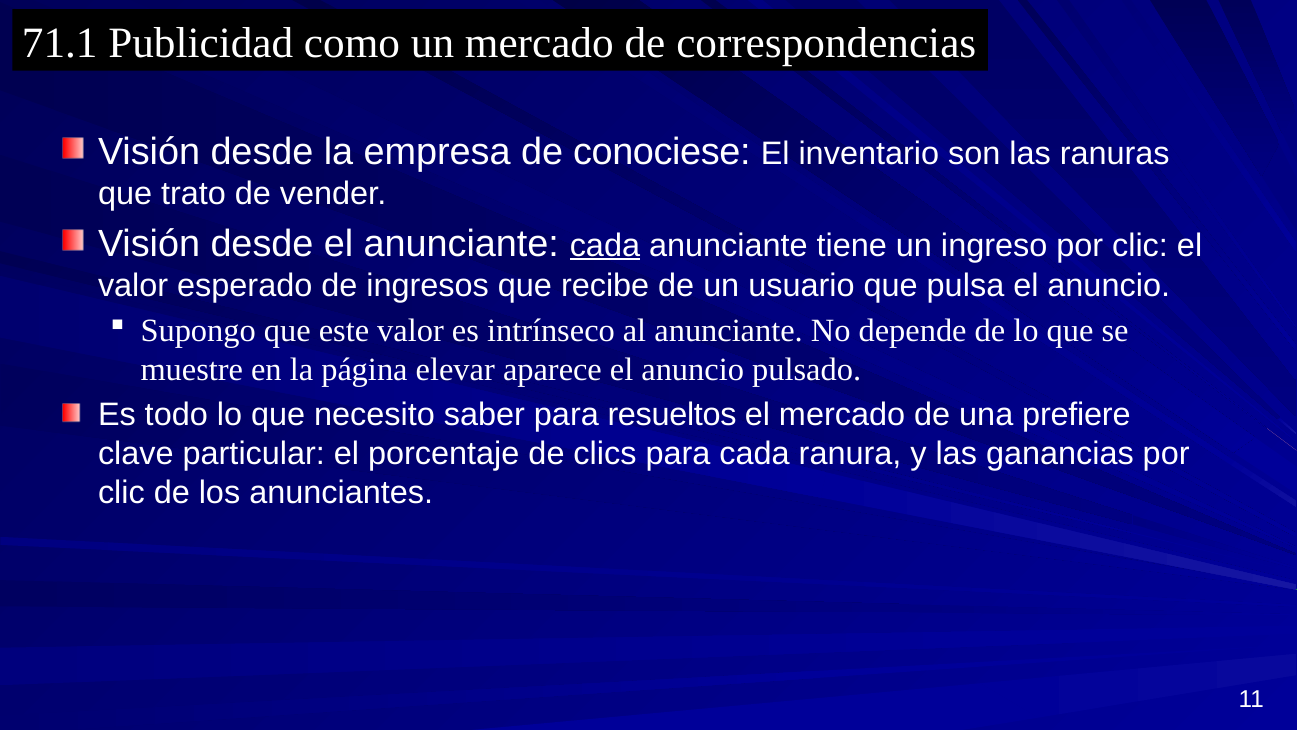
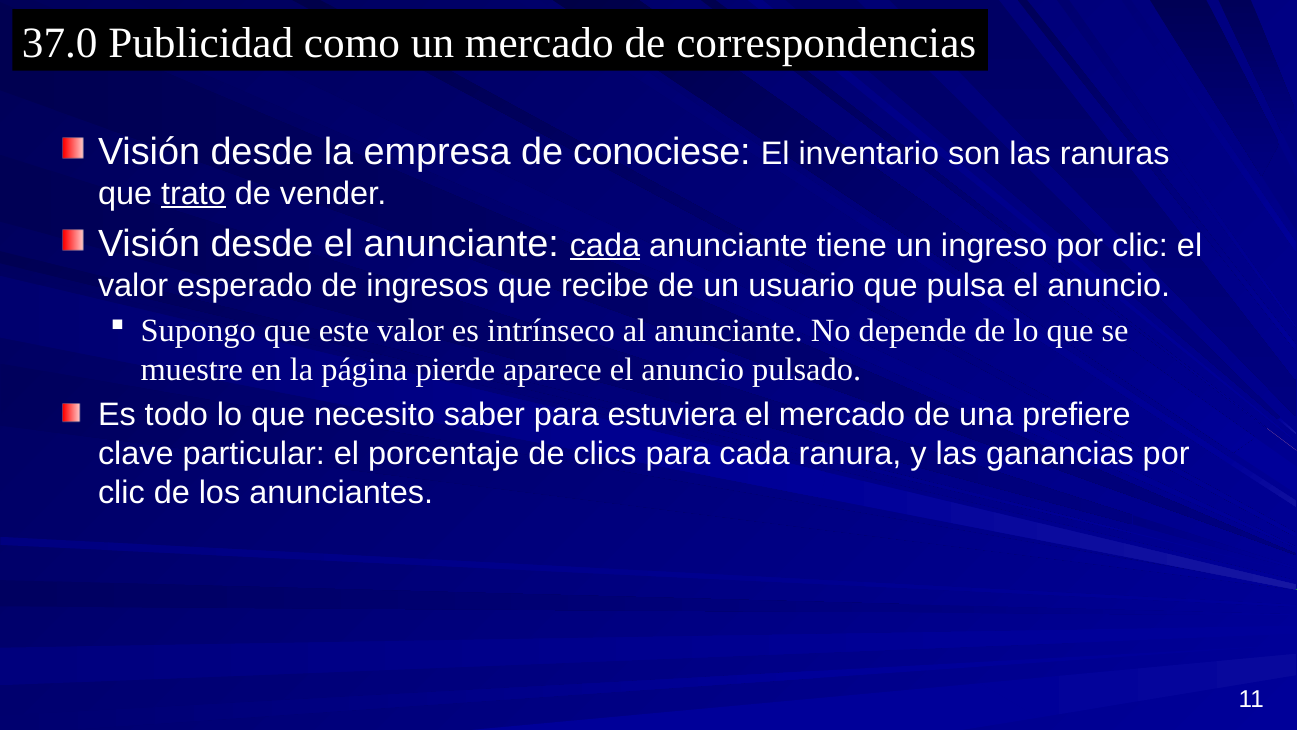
71.1: 71.1 -> 37.0 (60, 43)
trato underline: none -> present (193, 193)
elevar: elevar -> pierde (455, 370)
resueltos: resueltos -> estuviera (672, 415)
